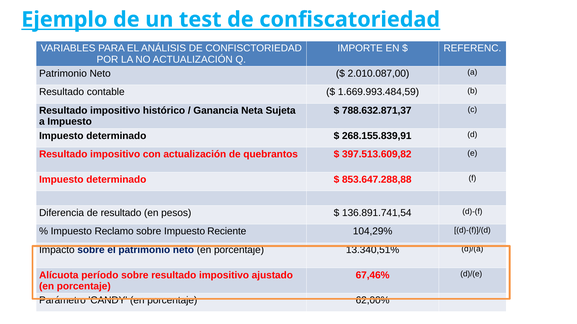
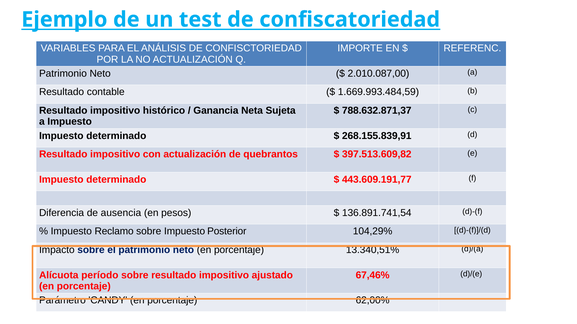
853.647.288,88: 853.647.288,88 -> 443.609.191,77 (377, 180)
de resultado: resultado -> ausencia (121, 213)
Reciente: Reciente -> Posterior (227, 232)
